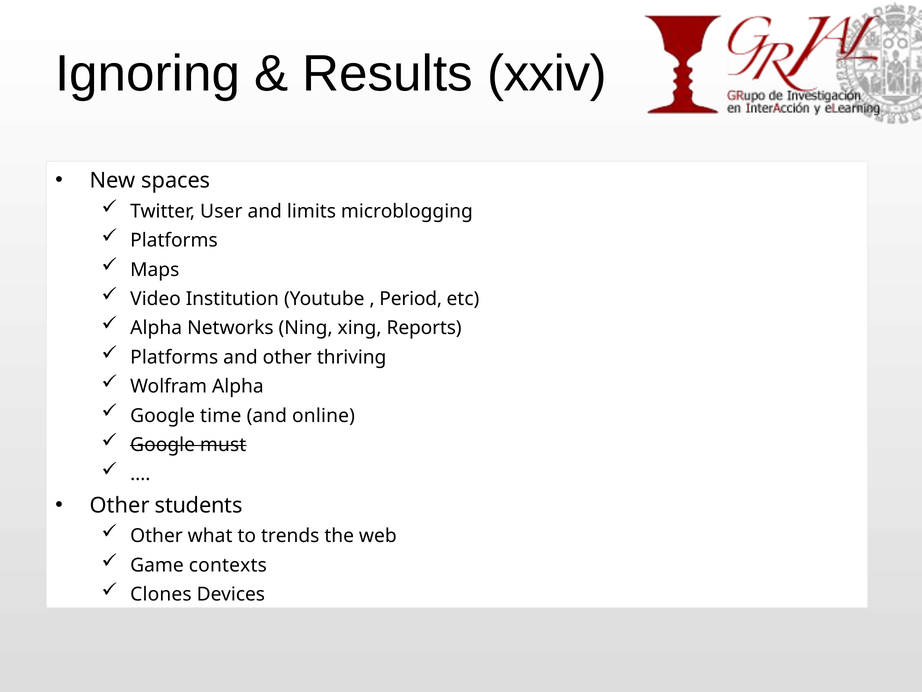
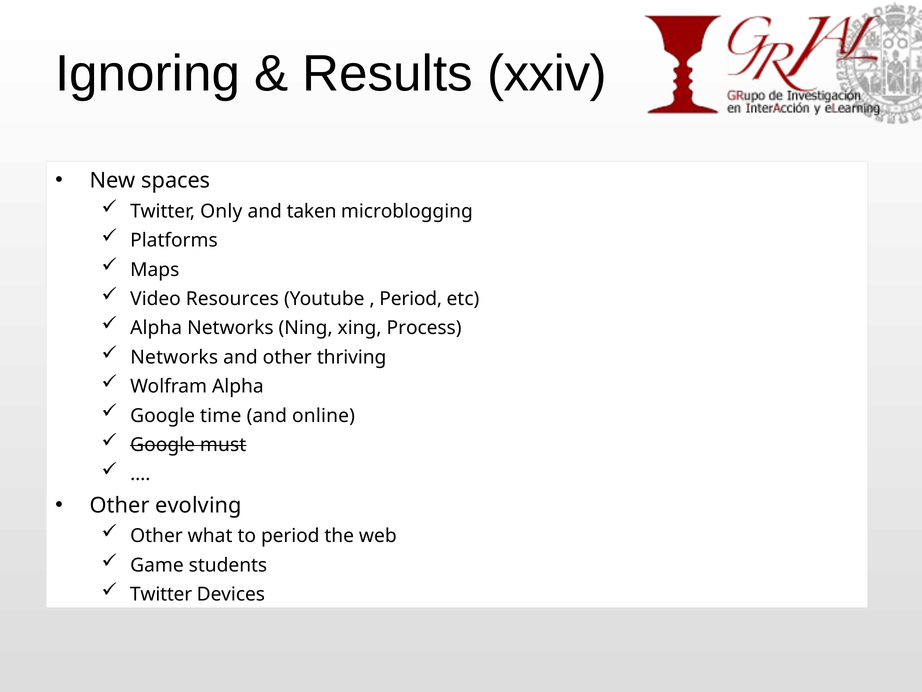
User: User -> Only (221, 211)
limits: limits -> taken (312, 211)
Institution: Institution -> Resources (232, 299)
Reports: Reports -> Process (424, 328)
Platforms: Platforms -> Networks (174, 357)
students: students -> evolving (199, 505)
to trends: trends -> period (290, 536)
contexts: contexts -> students (228, 565)
Clones: Clones -> Twitter (161, 594)
